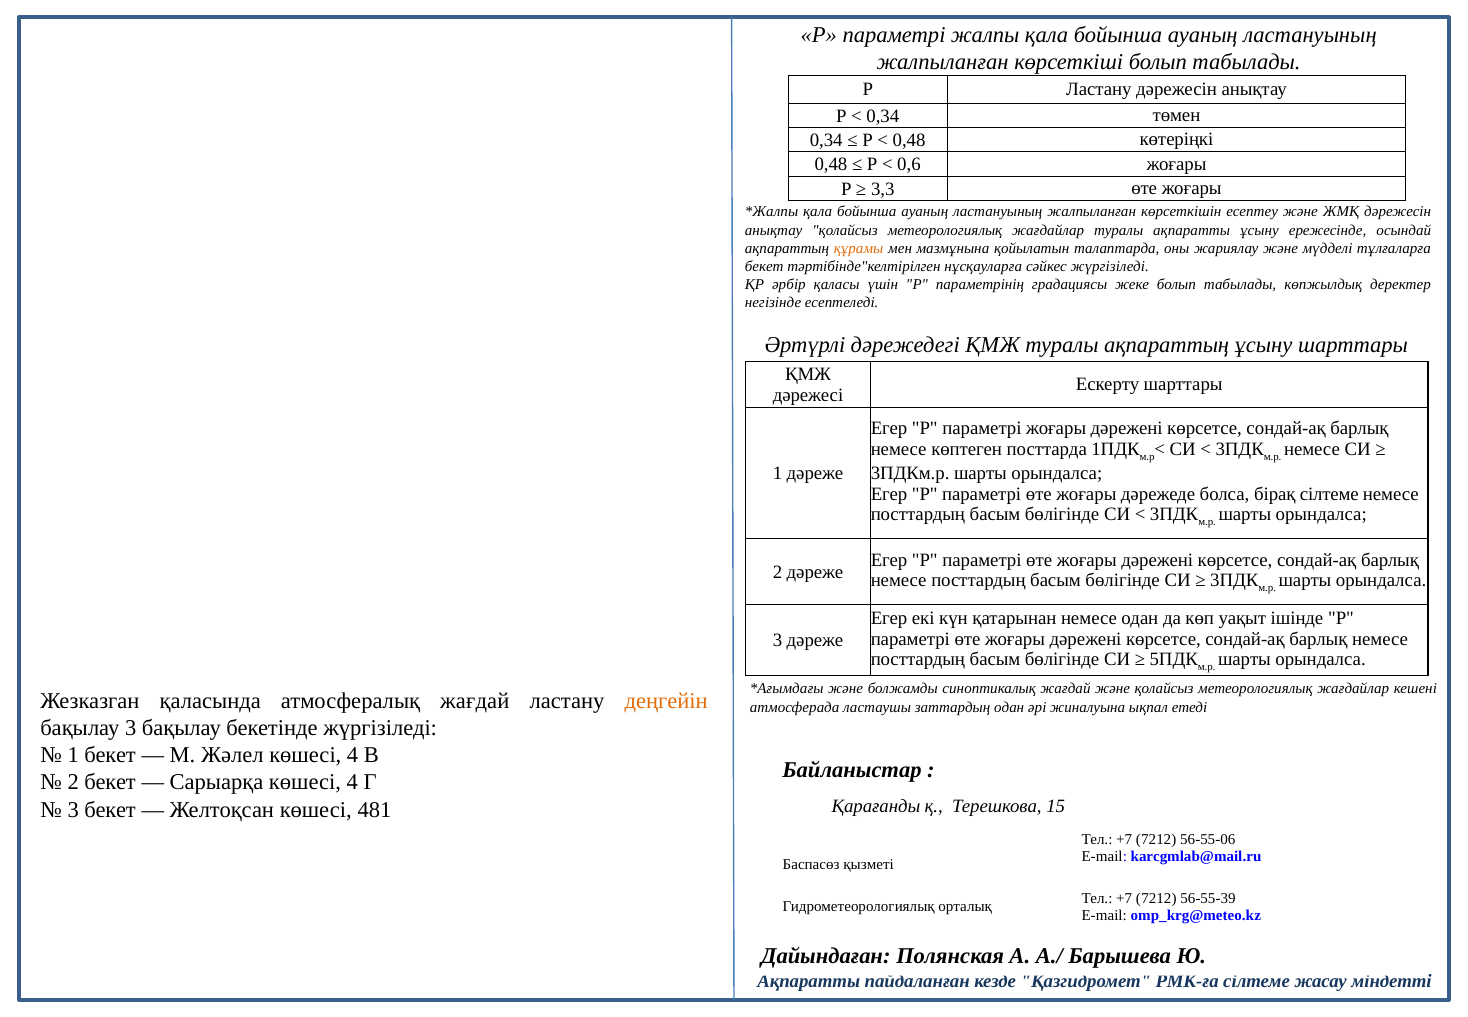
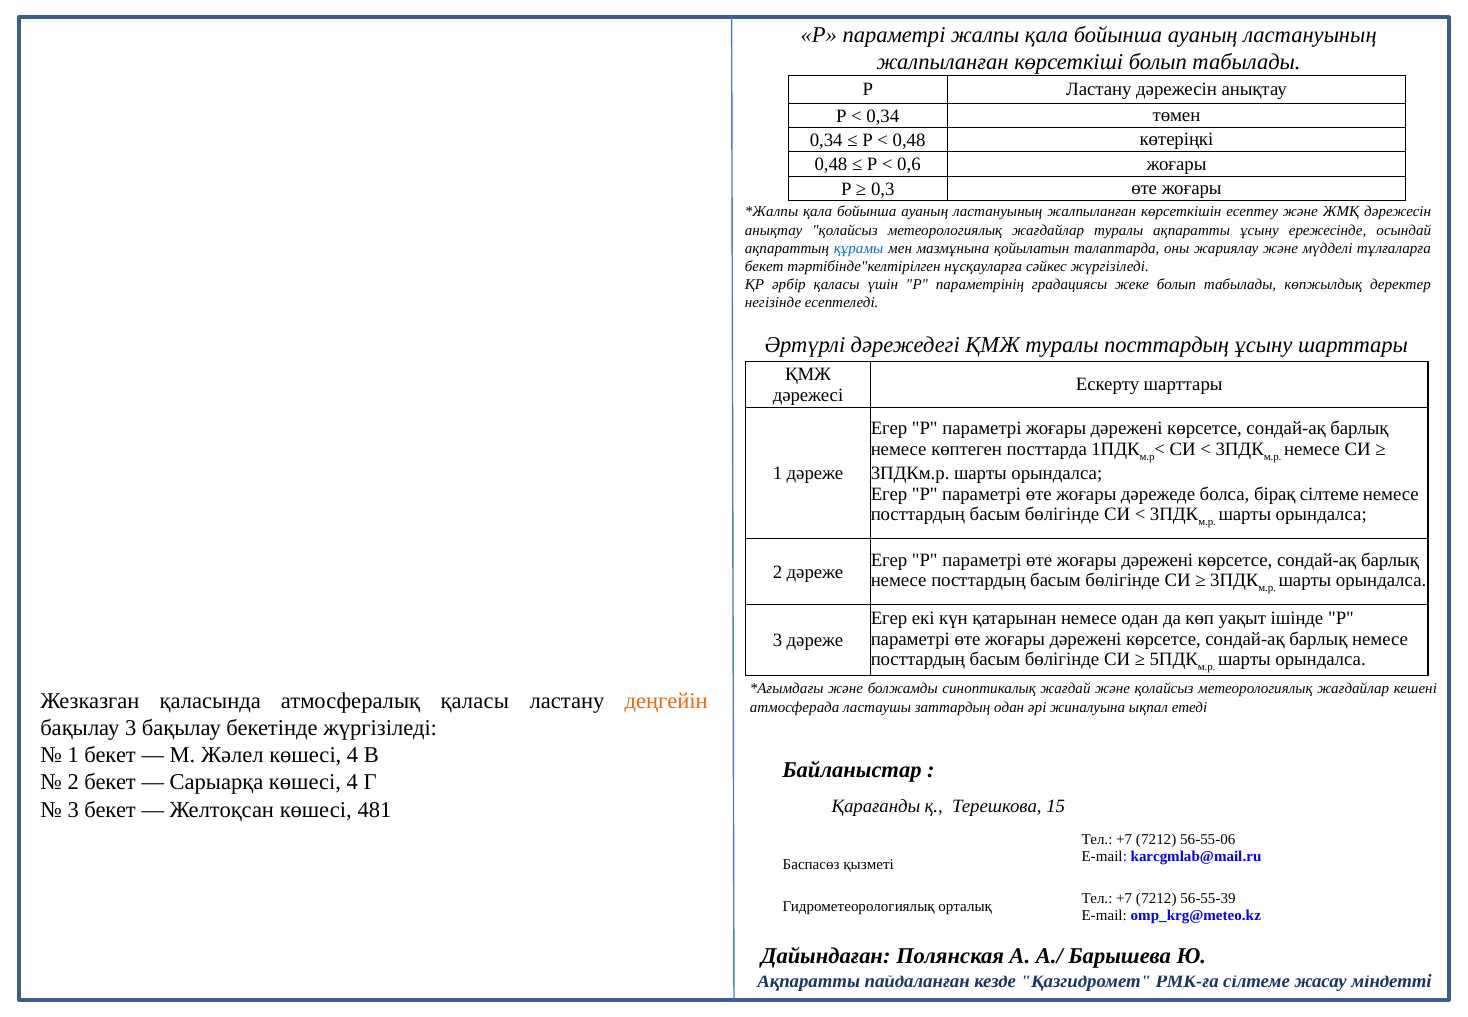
3,3: 3,3 -> 0,3 (883, 189)
құрамы colour: orange -> blue (859, 248)
туралы ақпараттың: ақпараттың -> посттардың (1167, 345)
атмосфералық жағдай: жағдай -> қаласы (475, 701)
